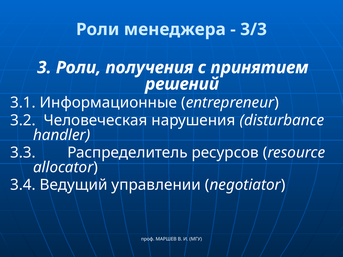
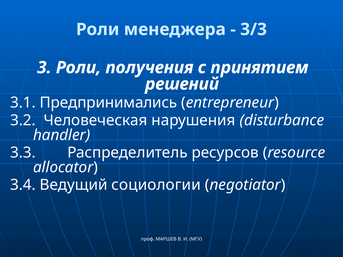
Информационные: Информационные -> Предпринимались (108, 103)
управлении: управлении -> социологии (156, 185)
